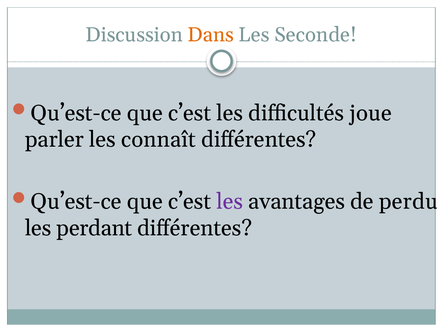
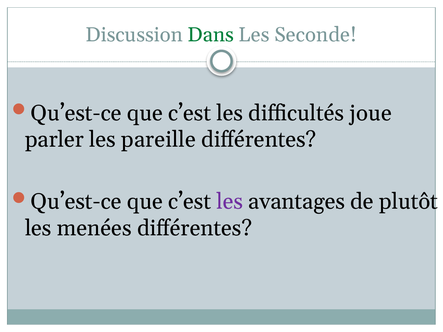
Dans colour: orange -> green (211, 35)
connaît: connaît -> pareille (159, 140)
perdu: perdu -> plutôt (409, 202)
perdant: perdant -> menées (94, 228)
